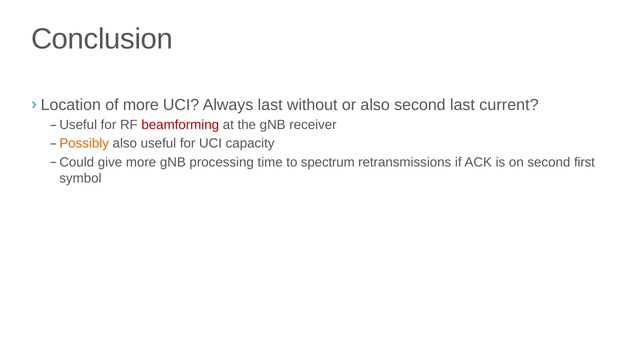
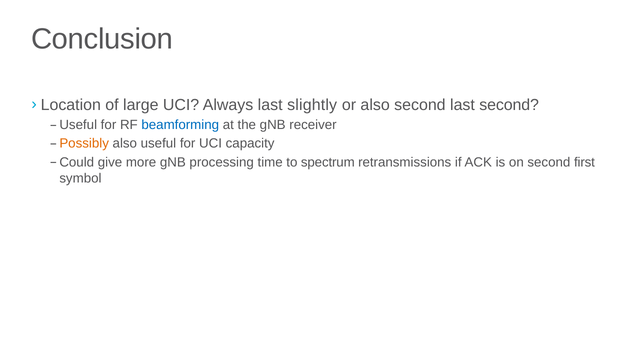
of more: more -> large (141, 105)
without: without -> slightly (312, 105)
last current: current -> second (509, 105)
beamforming colour: red -> blue (180, 125)
